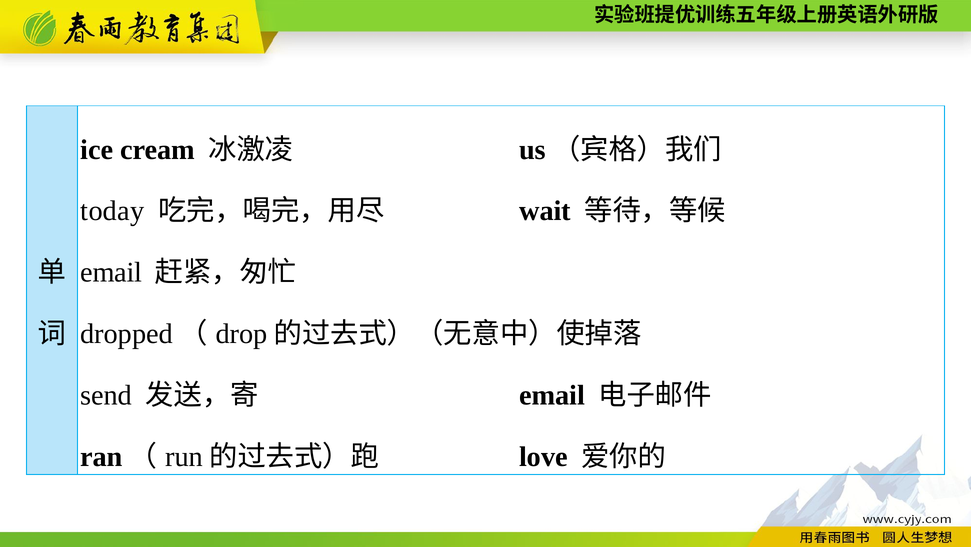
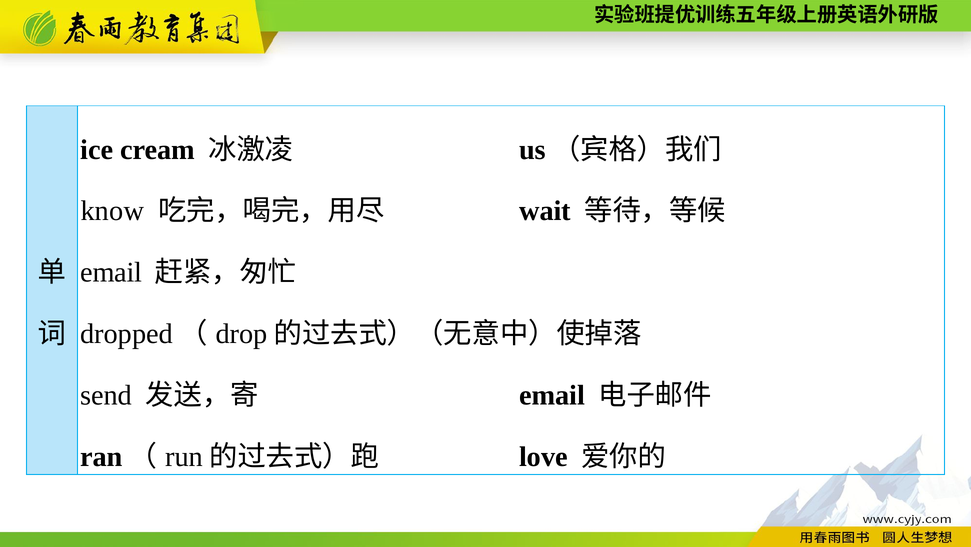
today: today -> know (112, 211)
